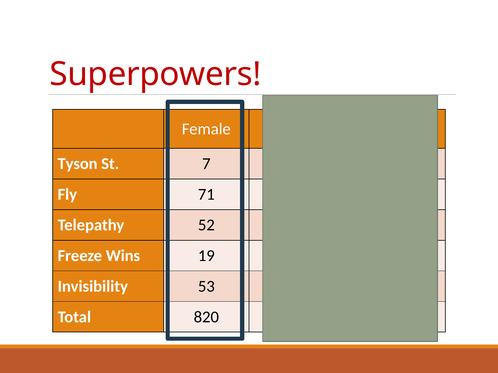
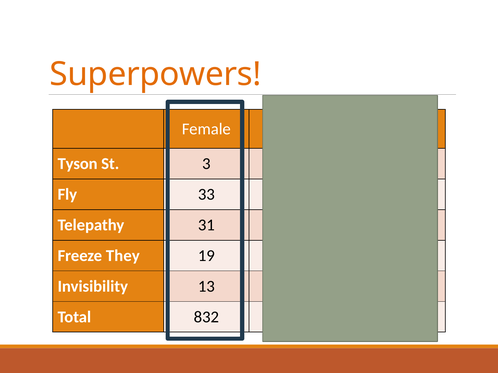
Superpowers colour: red -> orange (155, 74)
7: 7 -> 3 (206, 164)
71: 71 -> 33 (206, 195)
52: 52 -> 31 (206, 225)
Wins: Wins -> They (123, 256)
53: 53 -> 13 (206, 287)
820: 820 -> 832 (206, 317)
